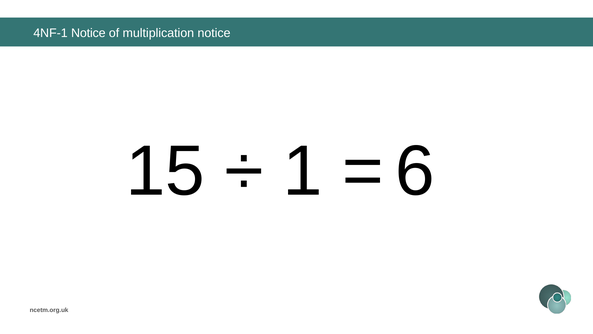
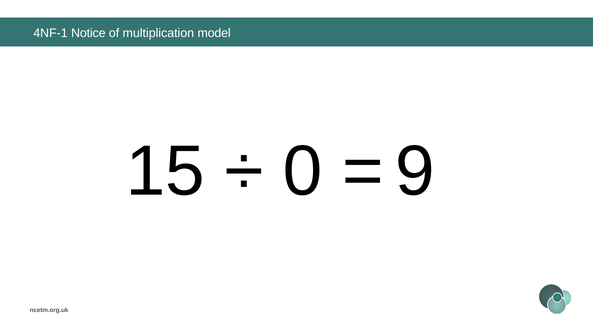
multiplication notice: notice -> model (214, 33)
1: 1 -> 0 (303, 171)
6: 6 -> 9 (415, 171)
